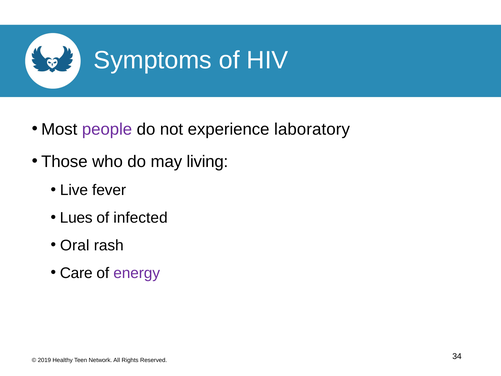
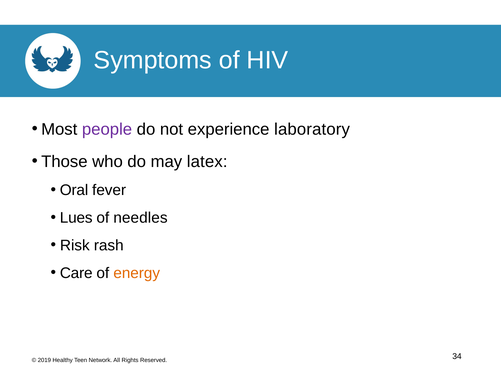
living: living -> latex (207, 162)
Live: Live -> Oral (74, 190)
infected: infected -> needles (140, 218)
Oral: Oral -> Risk (75, 245)
energy colour: purple -> orange (137, 273)
